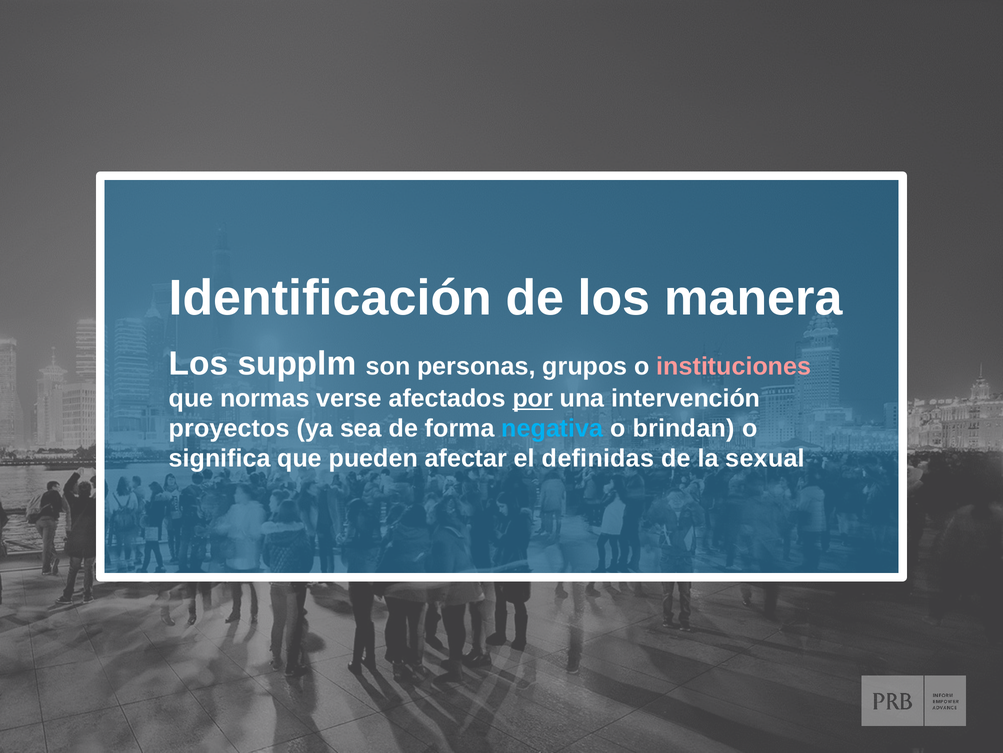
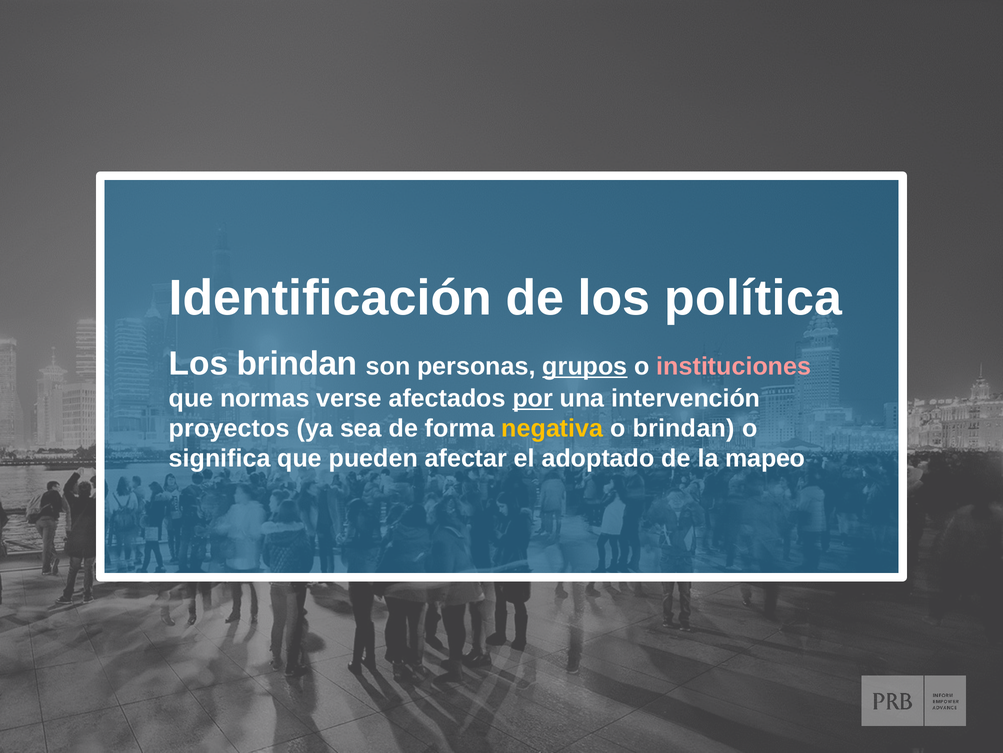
manera: manera -> política (753, 298)
Los supplm: supplm -> brindan (297, 363)
grupos underline: none -> present (585, 366)
negativa colour: light blue -> yellow (552, 428)
definidas: definidas -> adoptado (598, 458)
sexual: sexual -> mapeo (765, 458)
